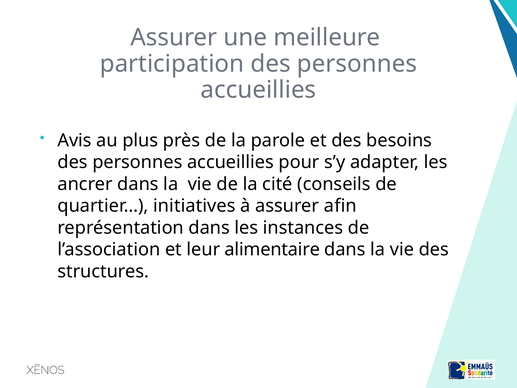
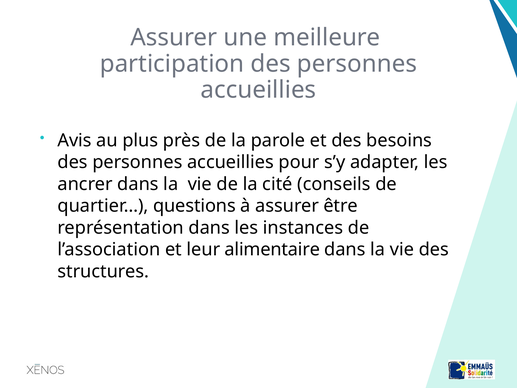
initiatives: initiatives -> questions (194, 206)
afin: afin -> être (341, 206)
